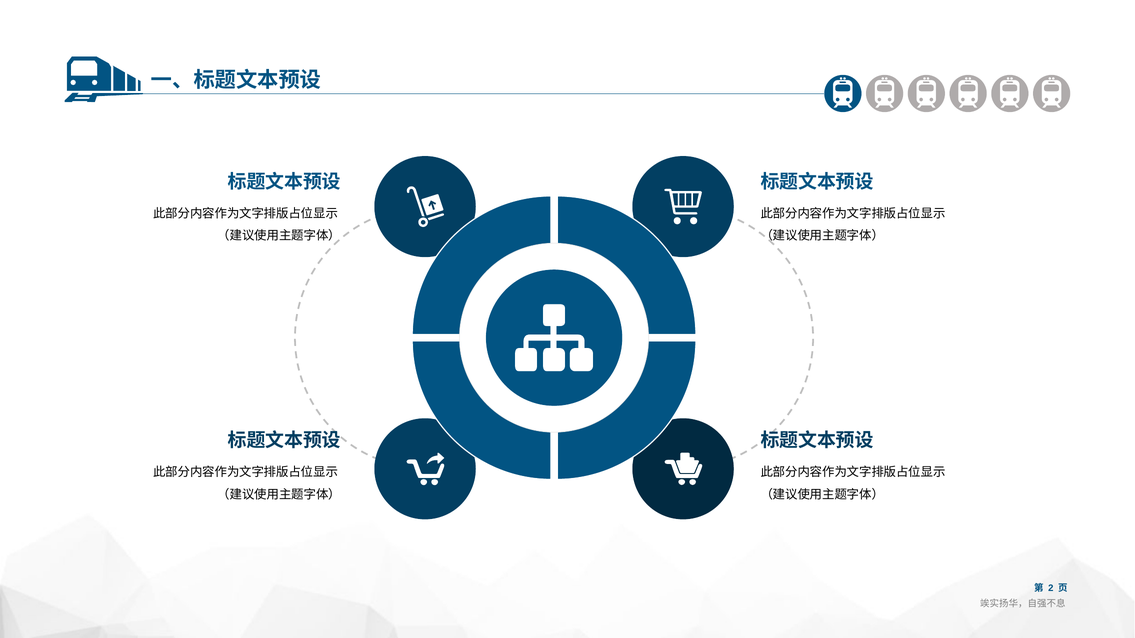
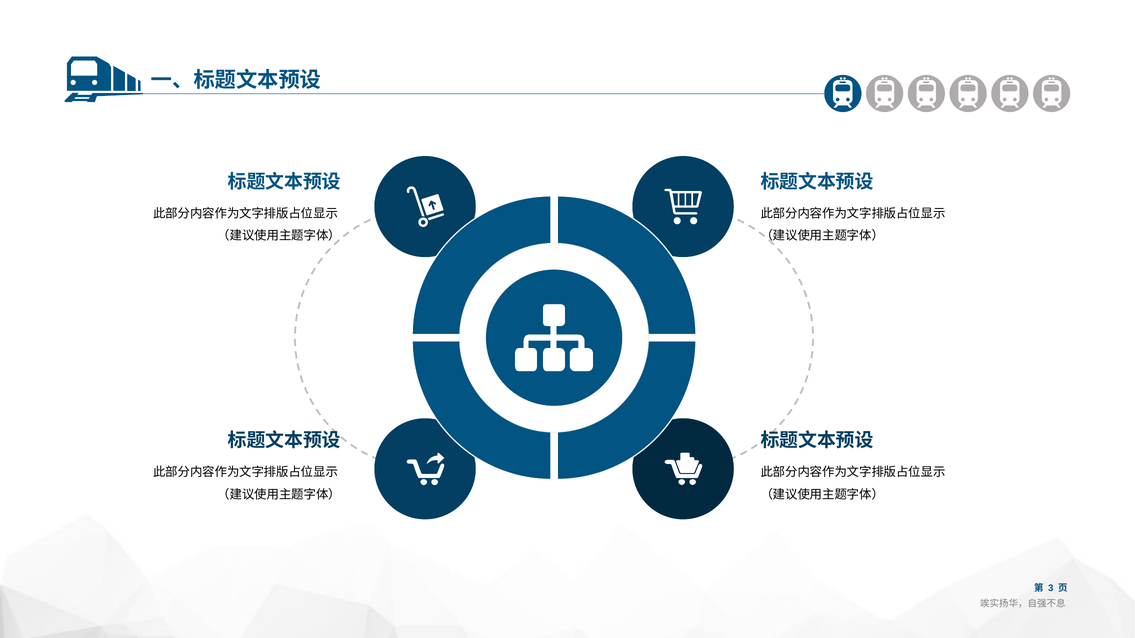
2: 2 -> 3 (1051, 588)
